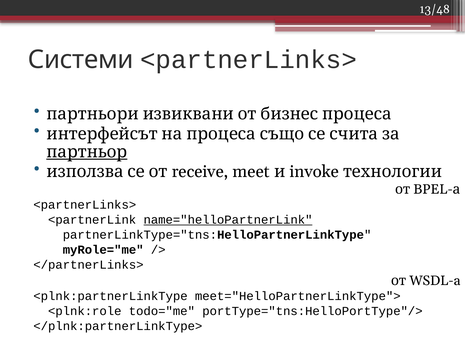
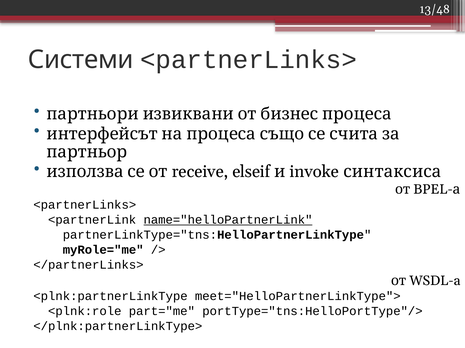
партньор underline: present -> none (87, 152)
meet: meet -> elseif (251, 172)
технологии: технологии -> синтаксиса (392, 172)
todo="me: todo="me -> part="me (162, 312)
